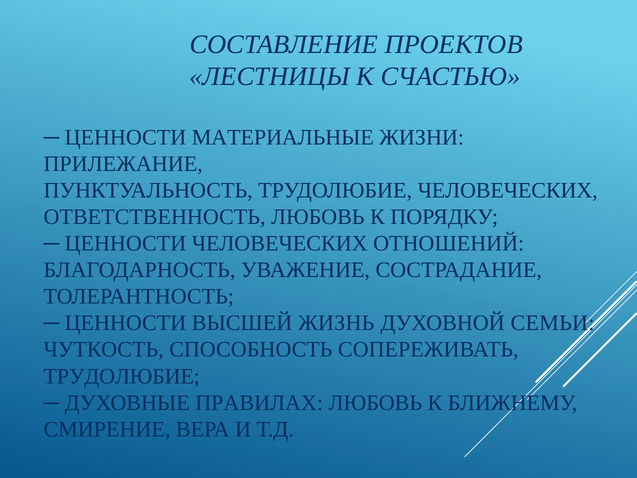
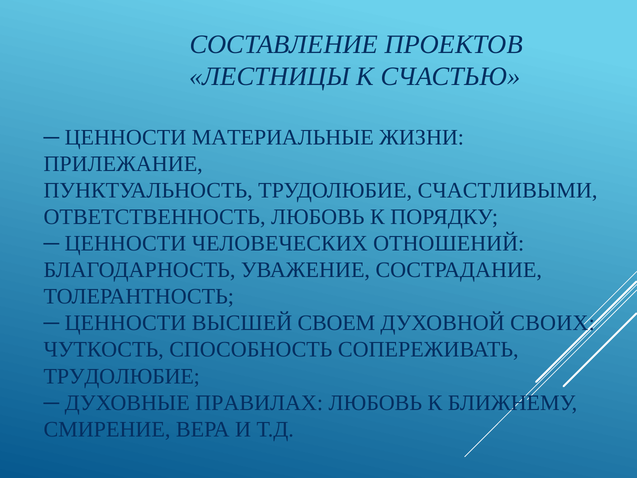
ТРУДОЛЮБИЕ ЧЕЛОВЕЧЕСКИХ: ЧЕЛОВЕЧЕСКИХ -> СЧАСТЛИВЫМИ (508, 190)
ЖИЗНЬ: ЖИЗНЬ -> СВОЕМ (336, 323)
СЕМЬИ: СЕМЬИ -> СВОИХ (553, 323)
